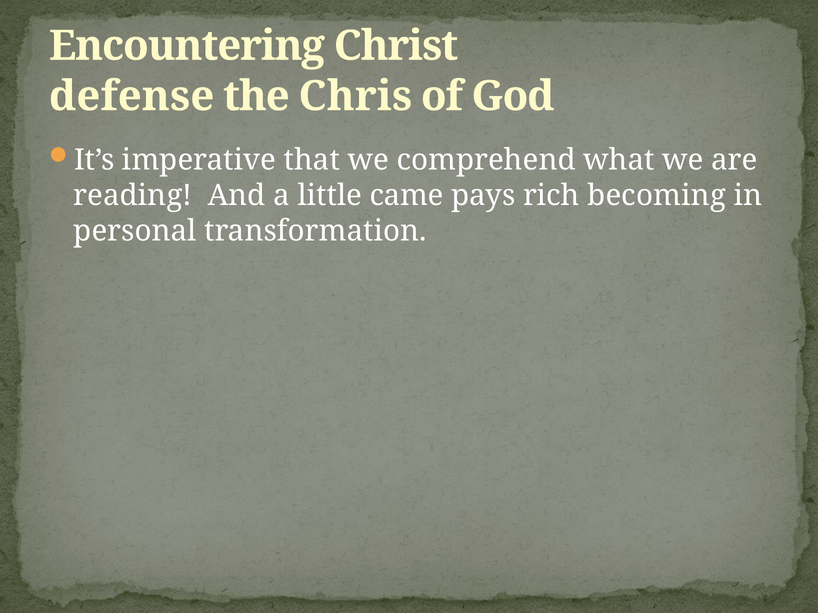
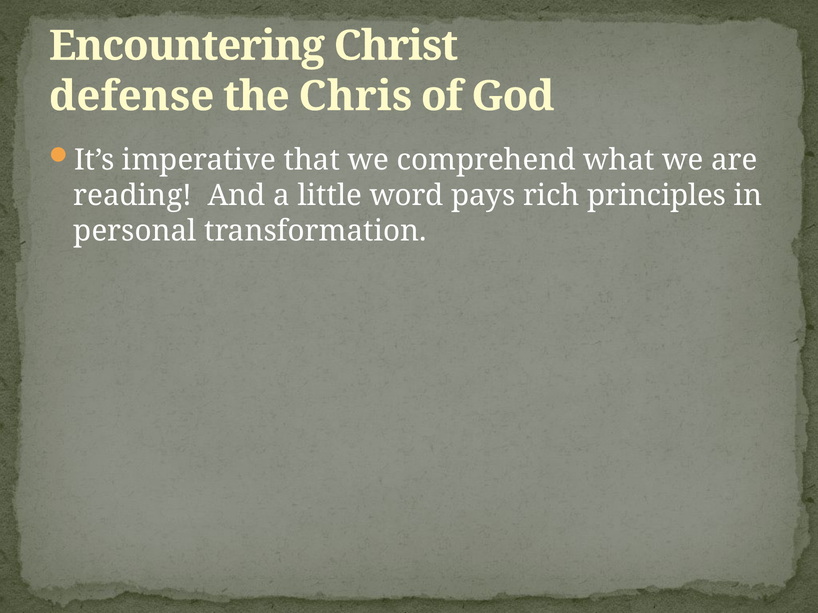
came: came -> word (407, 196)
becoming: becoming -> principles (657, 196)
